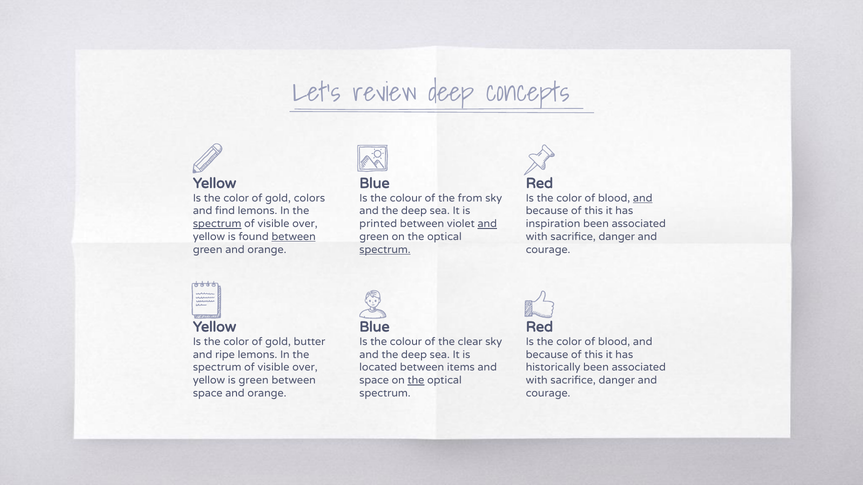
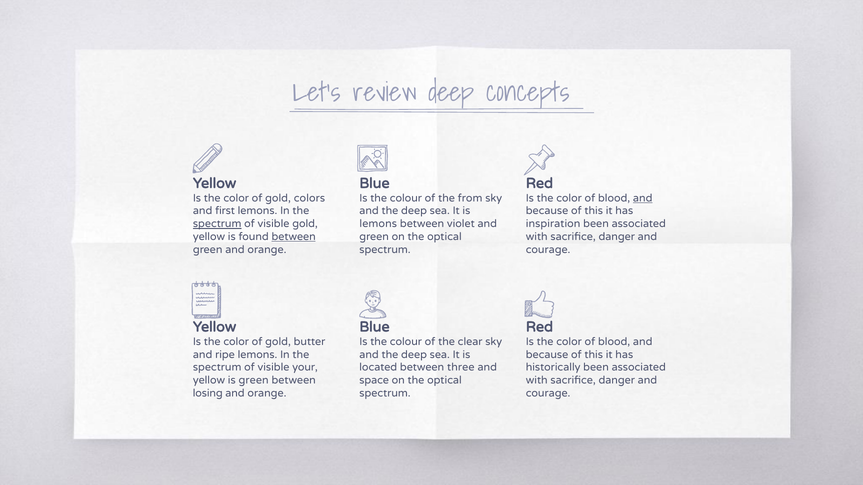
find: find -> first (225, 211)
over: over -> gold (305, 224)
printed: printed -> lemons (378, 224)
and underline: present -> none (487, 224)
spectrum underline: present -> none (385, 250)
over: over -> your (305, 368)
items: items -> three (461, 368)
the underline: present -> none (416, 381)
space: space -> losing (208, 394)
